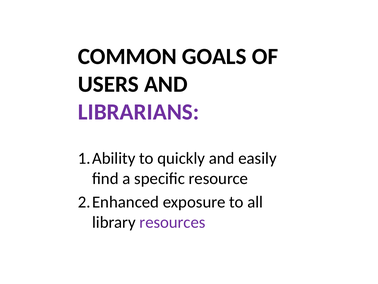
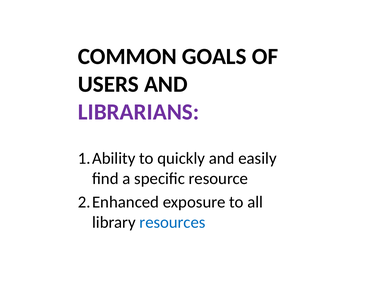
resources colour: purple -> blue (172, 222)
